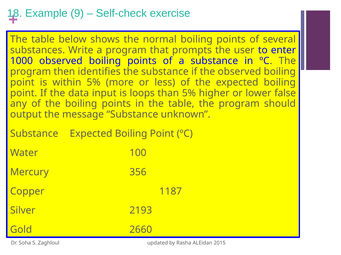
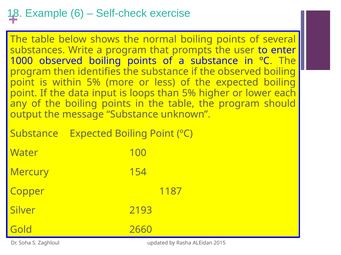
9: 9 -> 6 (77, 13)
false: false -> each (285, 93)
356: 356 -> 154 (138, 173)
